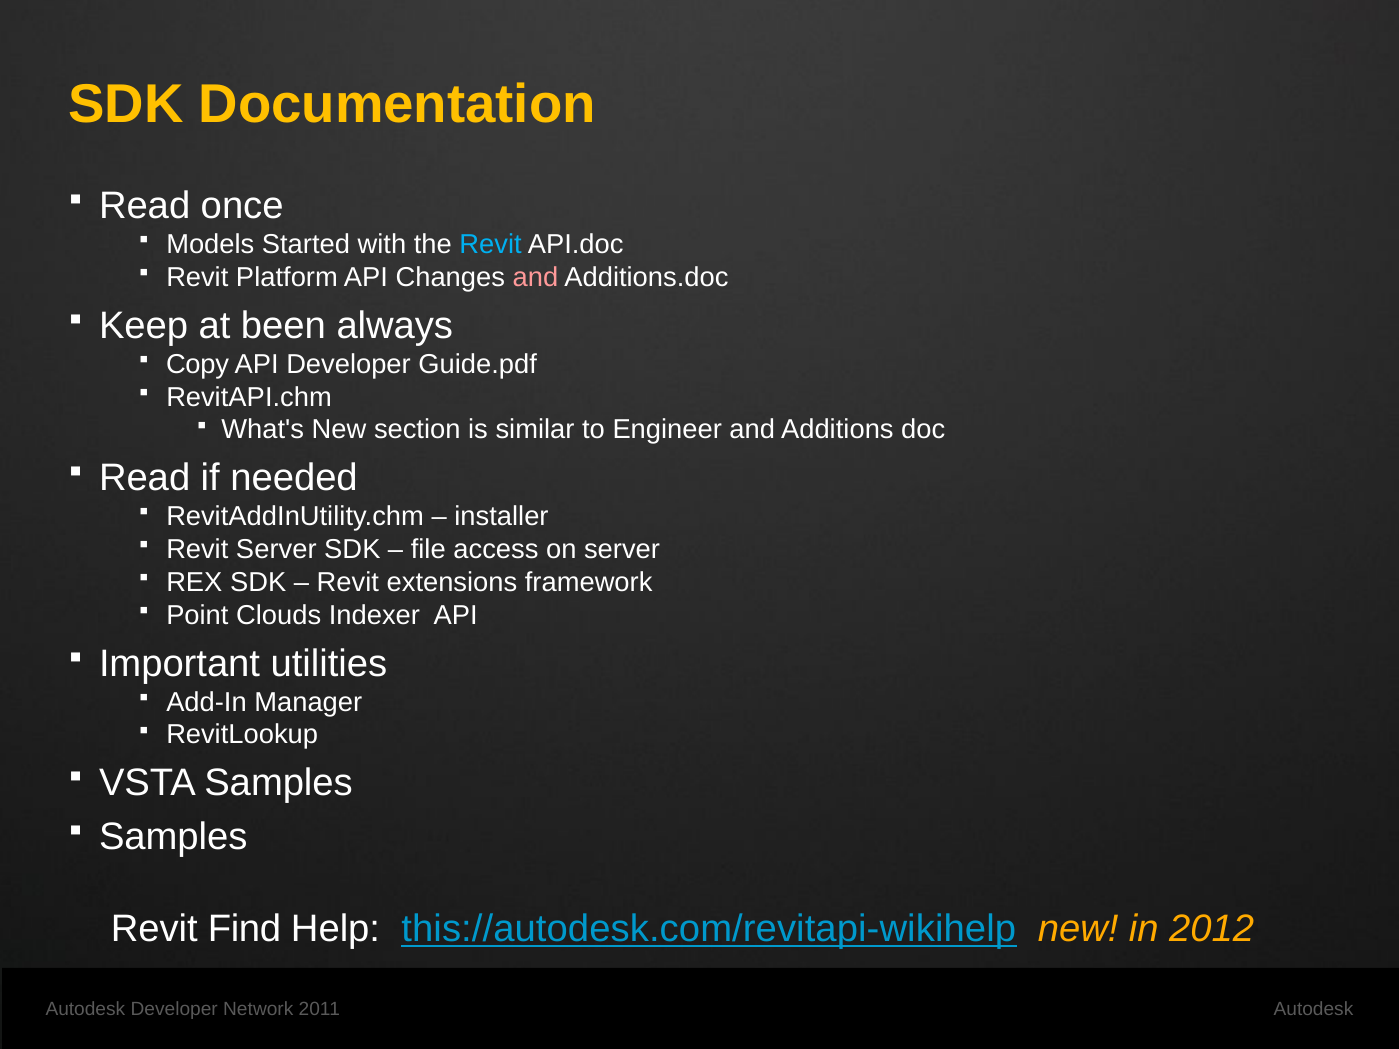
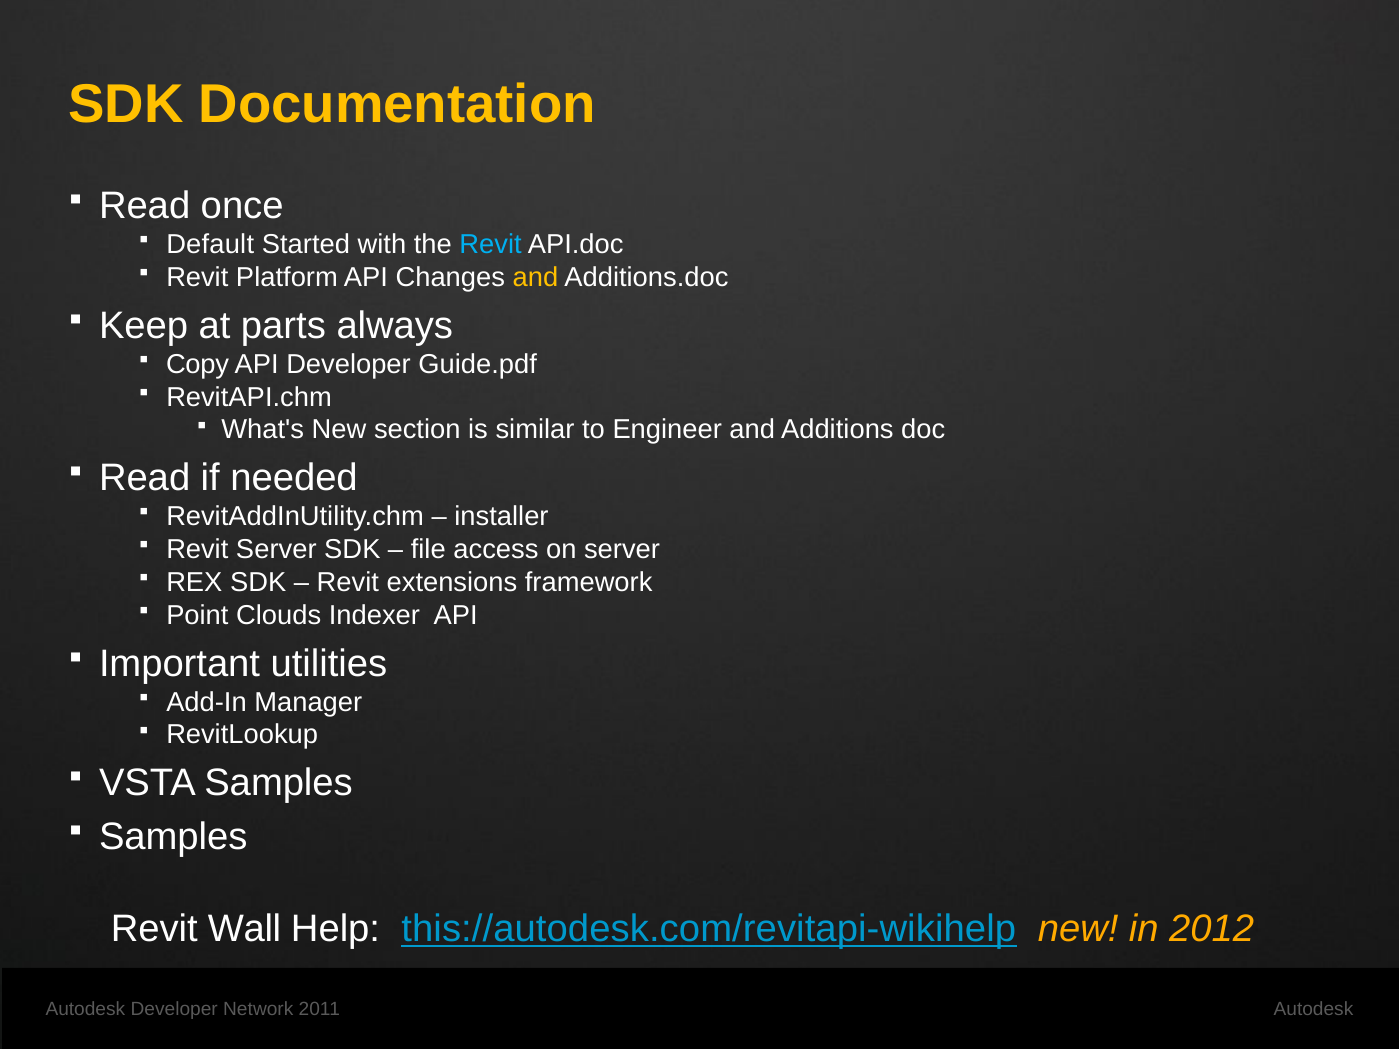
Models: Models -> Default (210, 245)
and colour: pink -> yellow (535, 277)
been: been -> parts (283, 326)
Find: Find -> Wall (245, 929)
